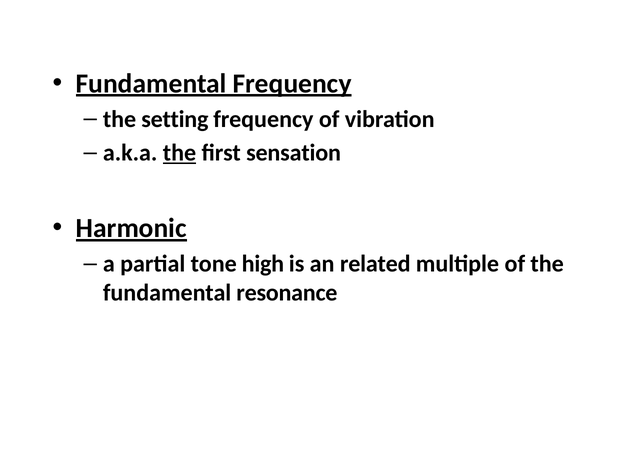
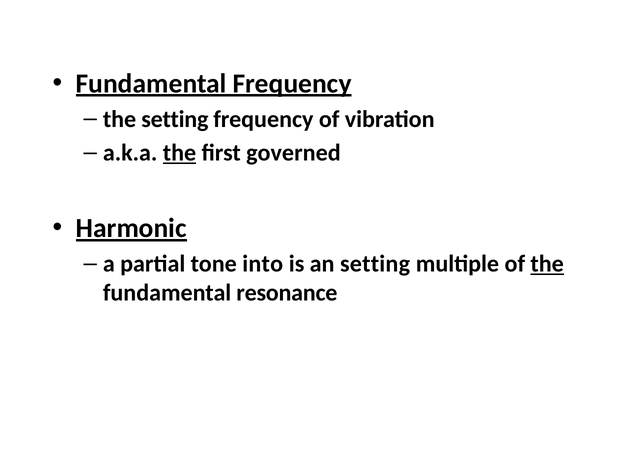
sensation: sensation -> governed (293, 153)
high: high -> into (263, 263)
an related: related -> setting (375, 263)
the underline: none -> present (547, 263)
